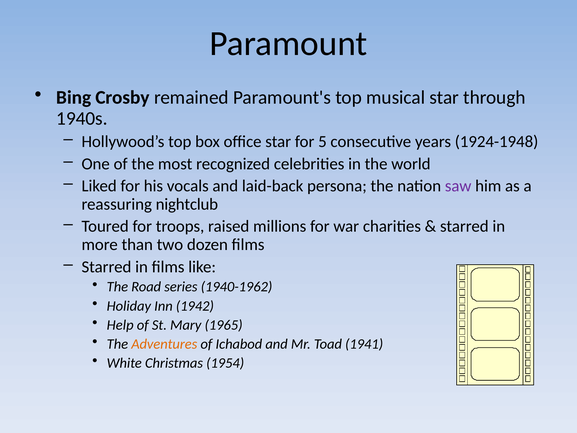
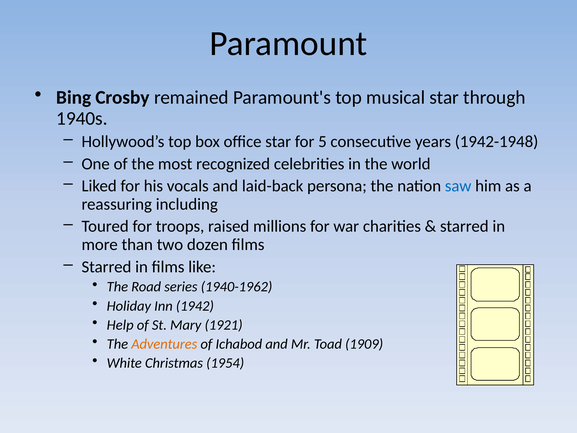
1924-1948: 1924-1948 -> 1942-1948 (497, 141)
saw colour: purple -> blue (458, 186)
nightclub: nightclub -> including (187, 204)
1965: 1965 -> 1921 (224, 325)
1941: 1941 -> 1909 (364, 344)
